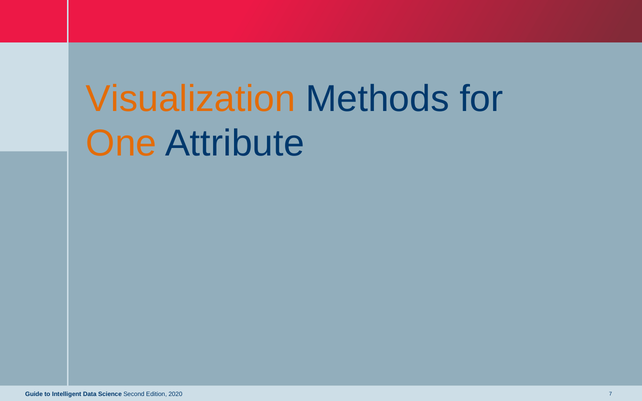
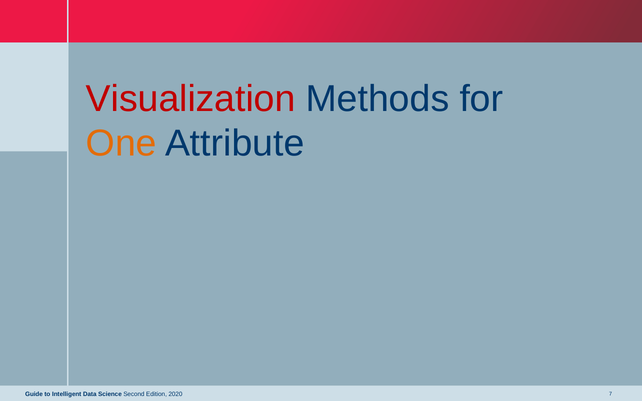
Visualization colour: orange -> red (191, 99)
